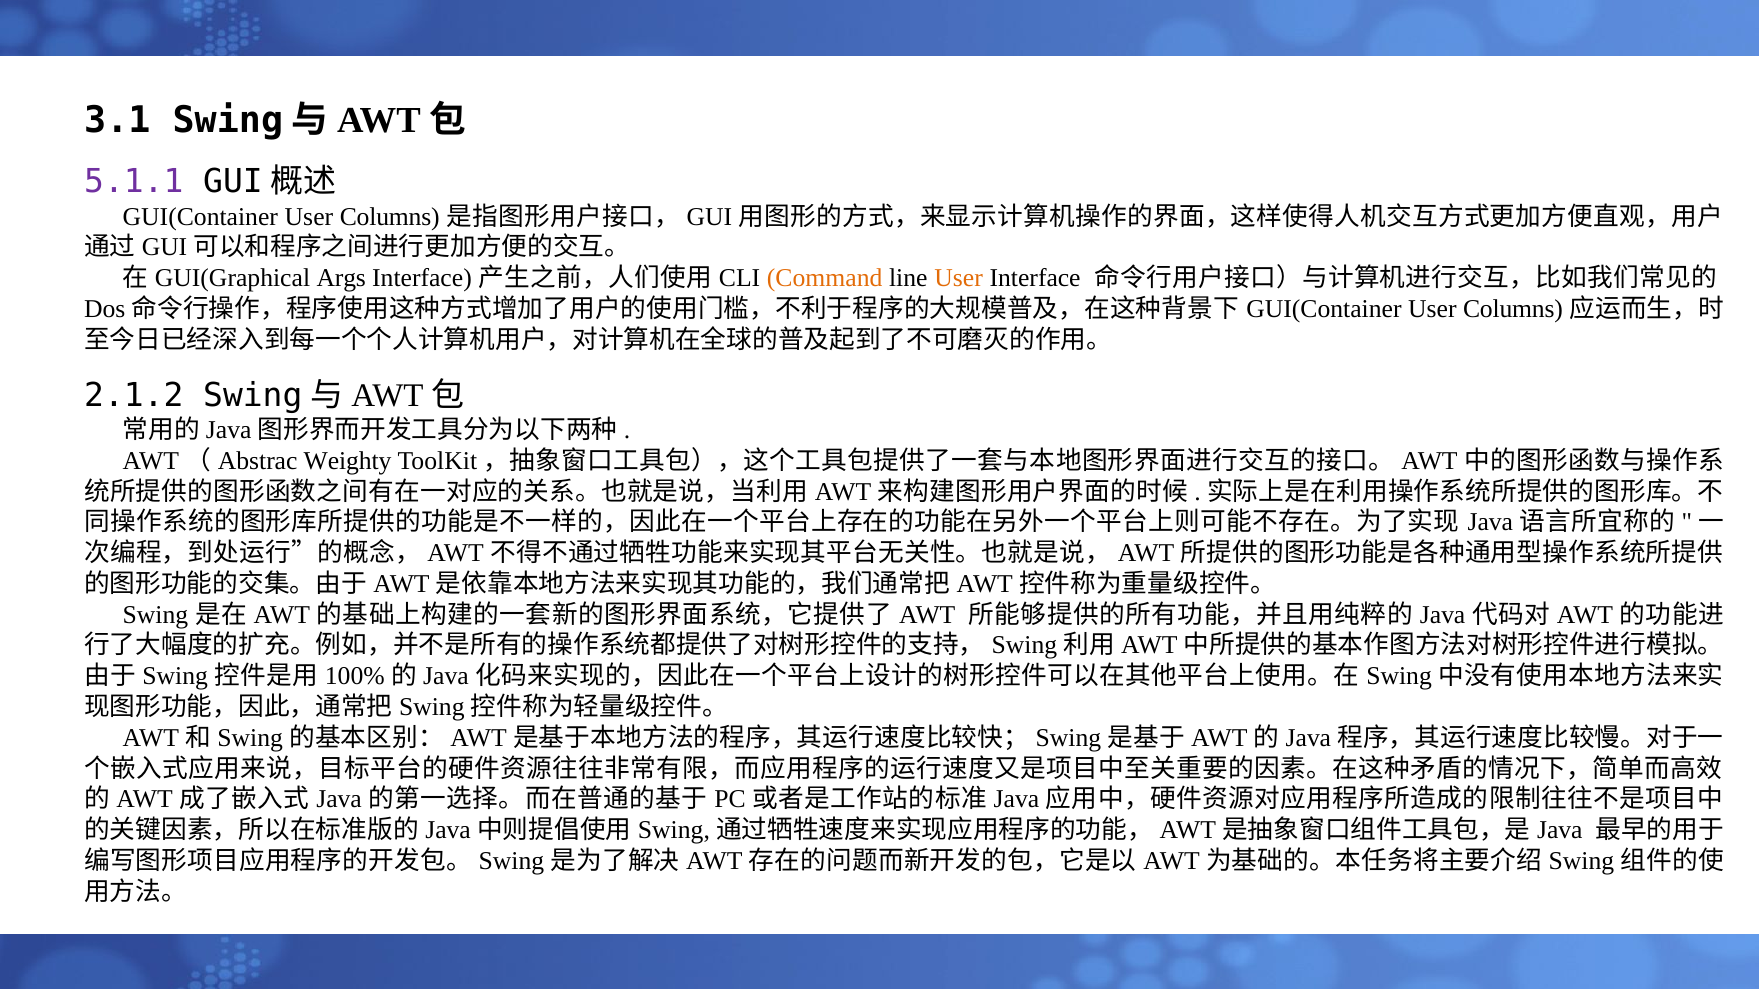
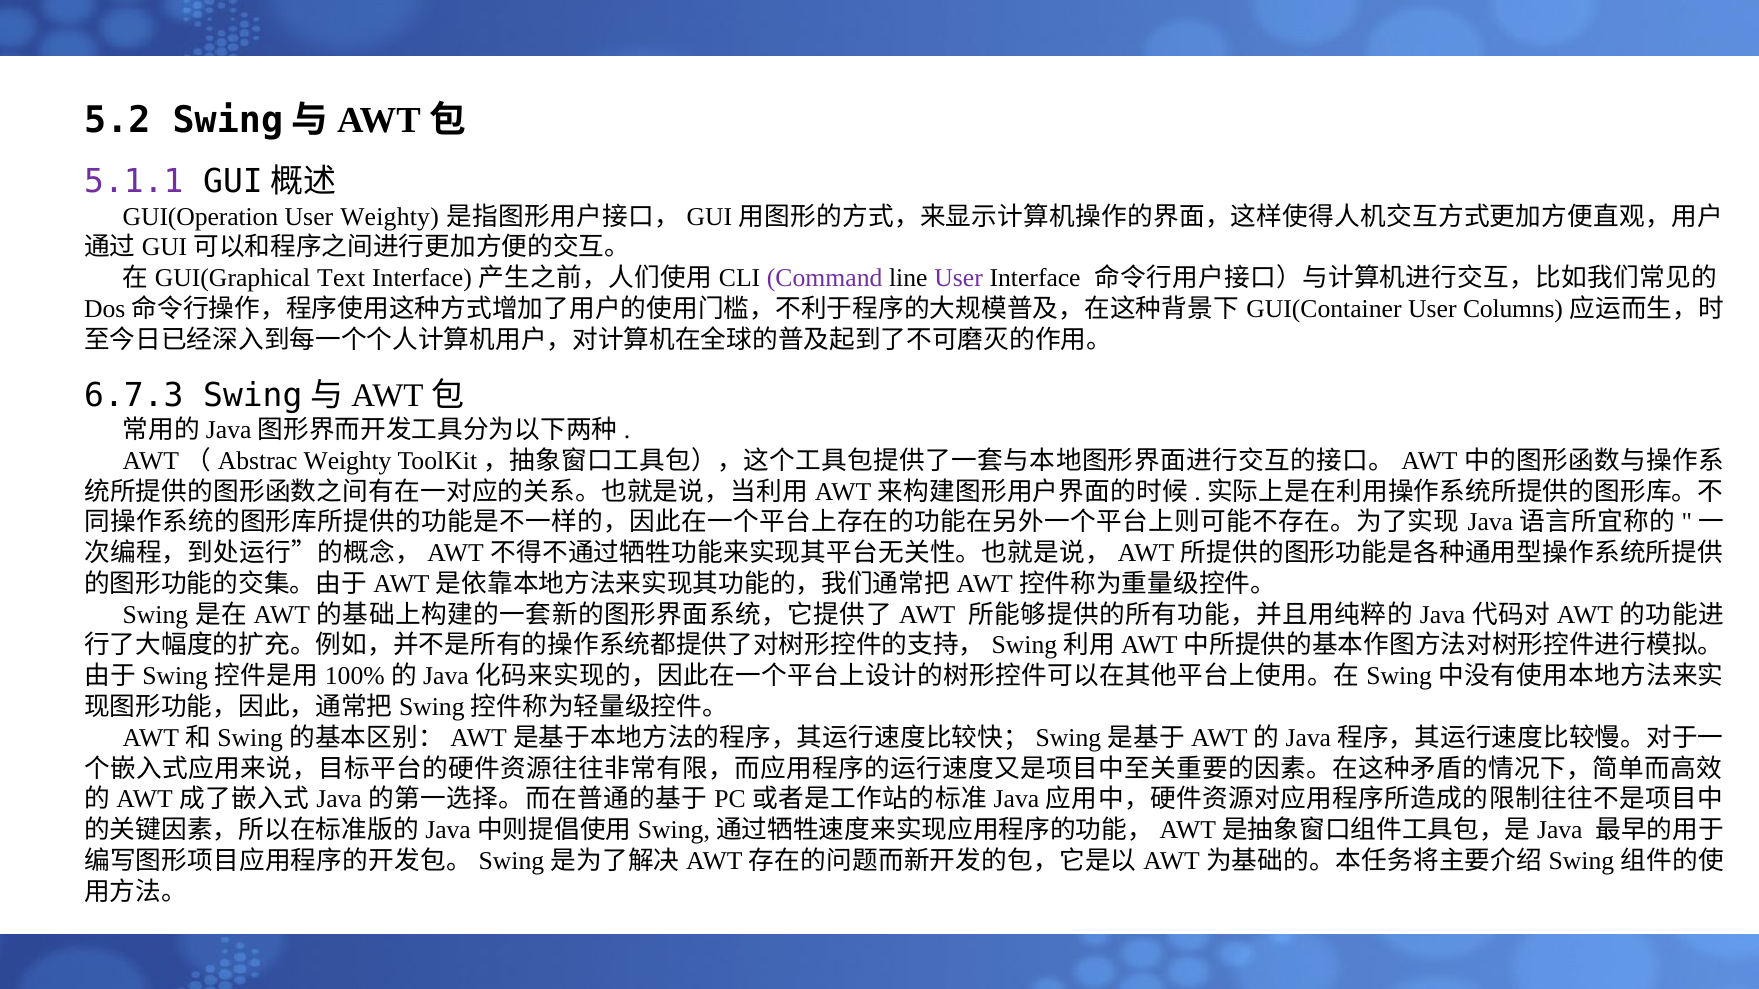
3.1: 3.1 -> 5.2 (117, 121)
GUI(Container: GUI(Container -> GUI(Operation (200, 217)
Columns: Columns -> Weighty (390, 217)
Args: Args -> Text (341, 278)
Command colour: orange -> purple (825, 278)
User colour: orange -> purple (959, 278)
2.1.2: 2.1.2 -> 6.7.3 (134, 395)
